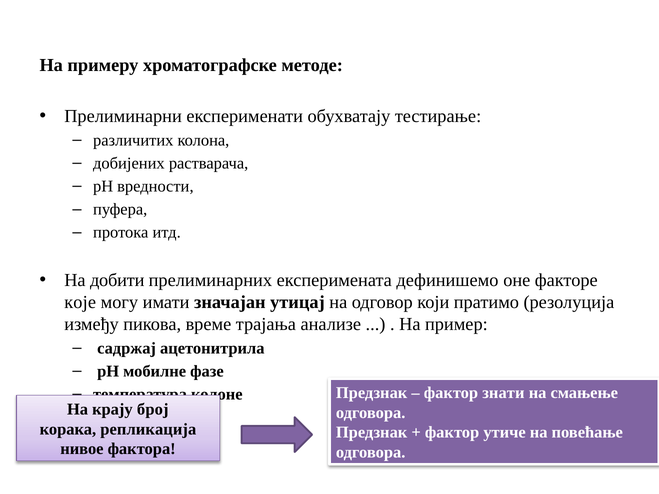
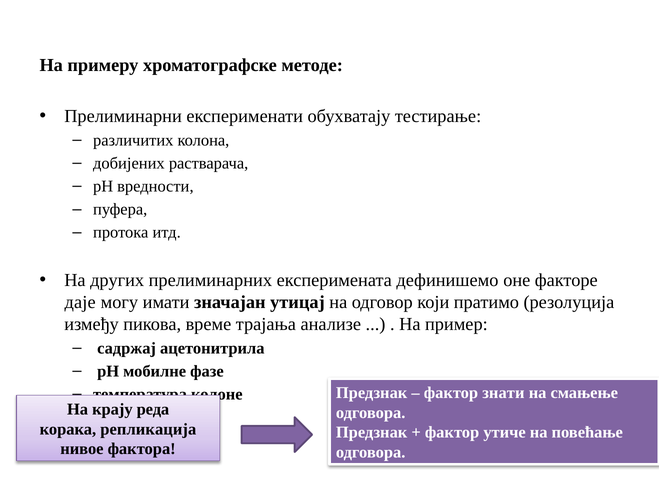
добити: добити -> других (117, 280)
које: које -> даје (80, 302)
број: број -> реда (153, 410)
